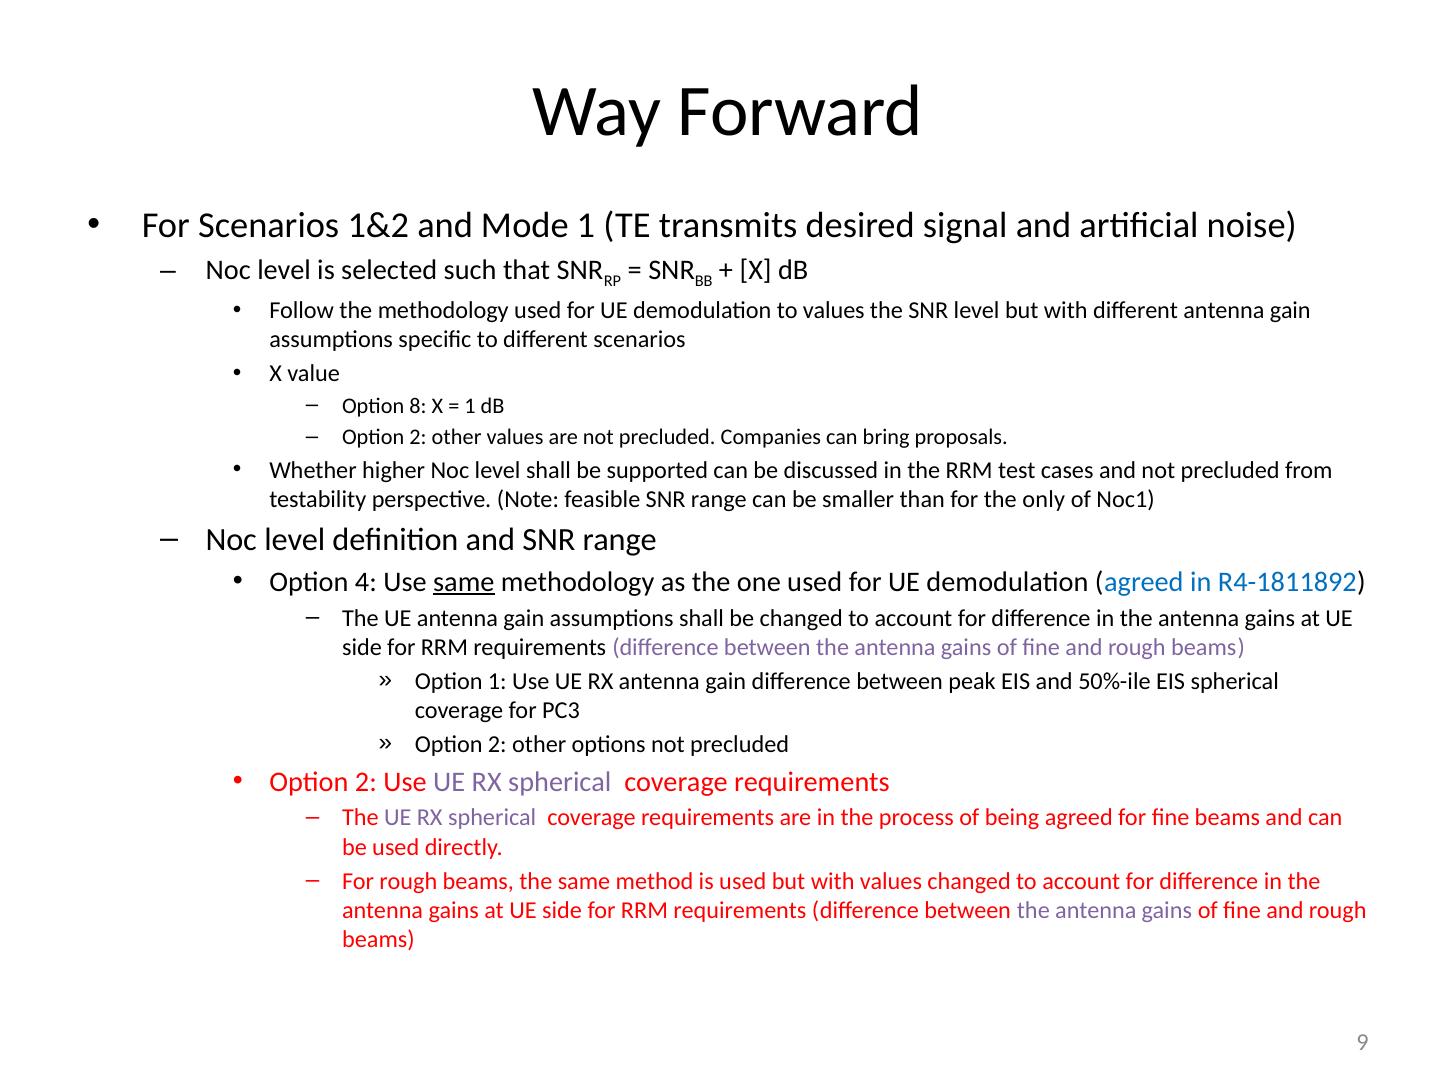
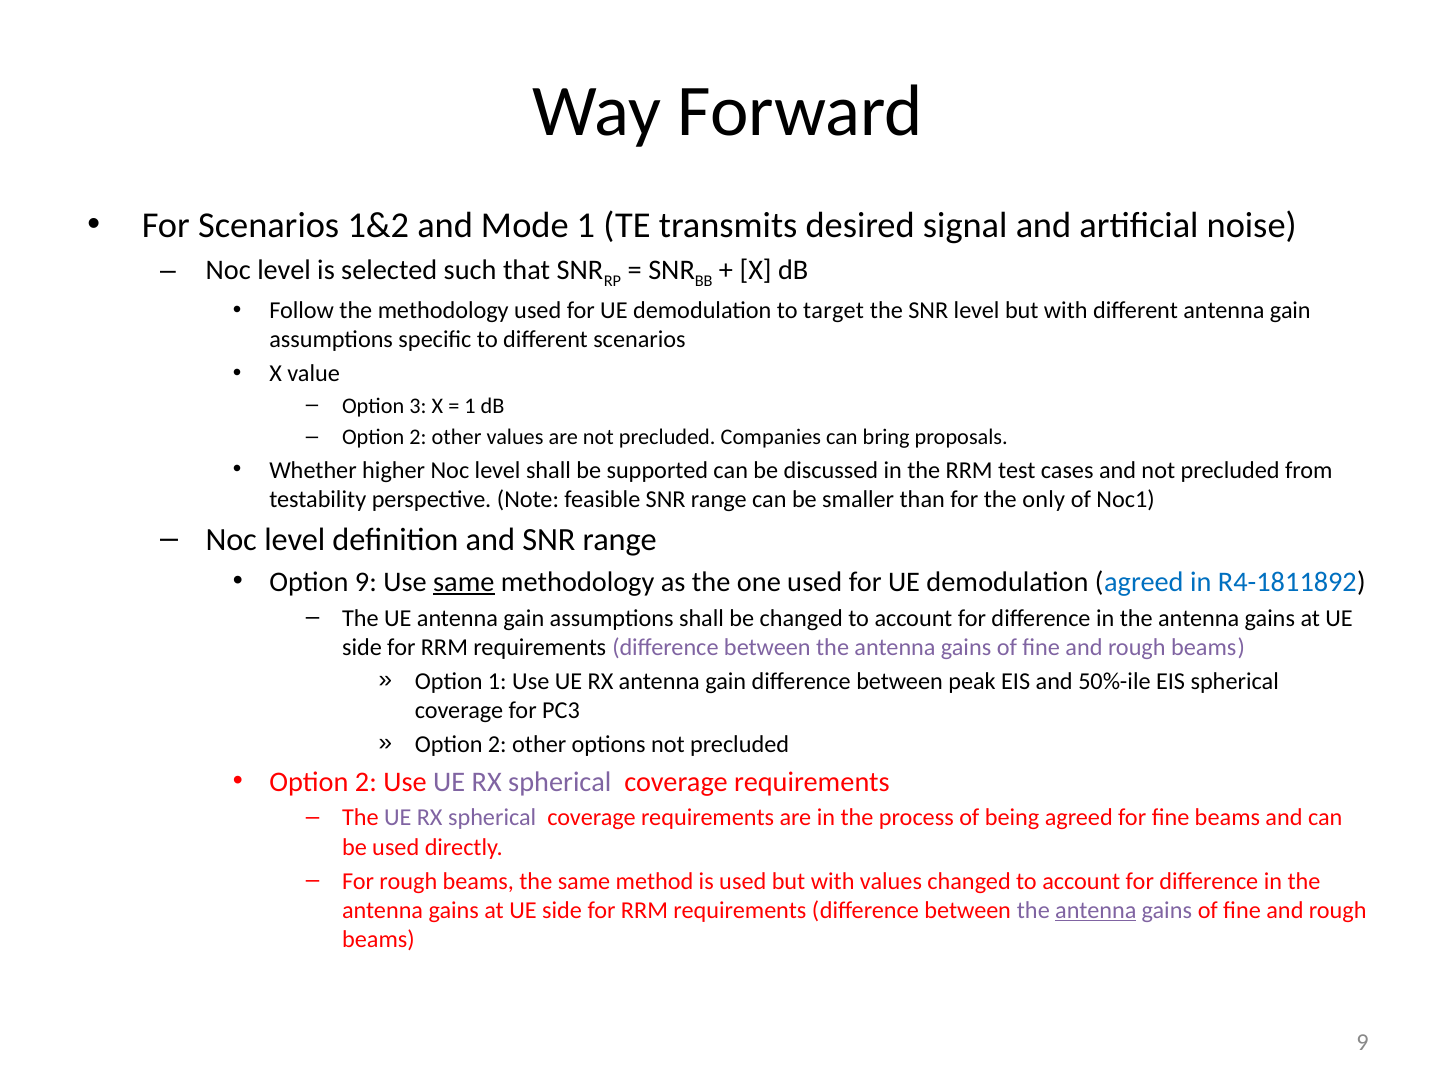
to values: values -> target (834, 311)
8: 8 -> 3 (418, 406)
Option 4: 4 -> 9 (366, 582)
antenna underline: none -> present (1096, 910)
